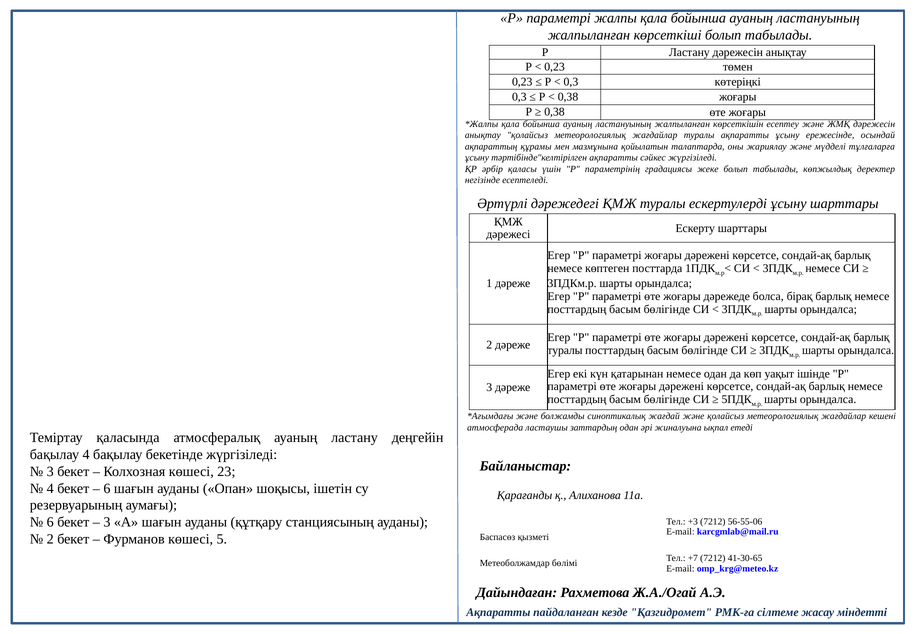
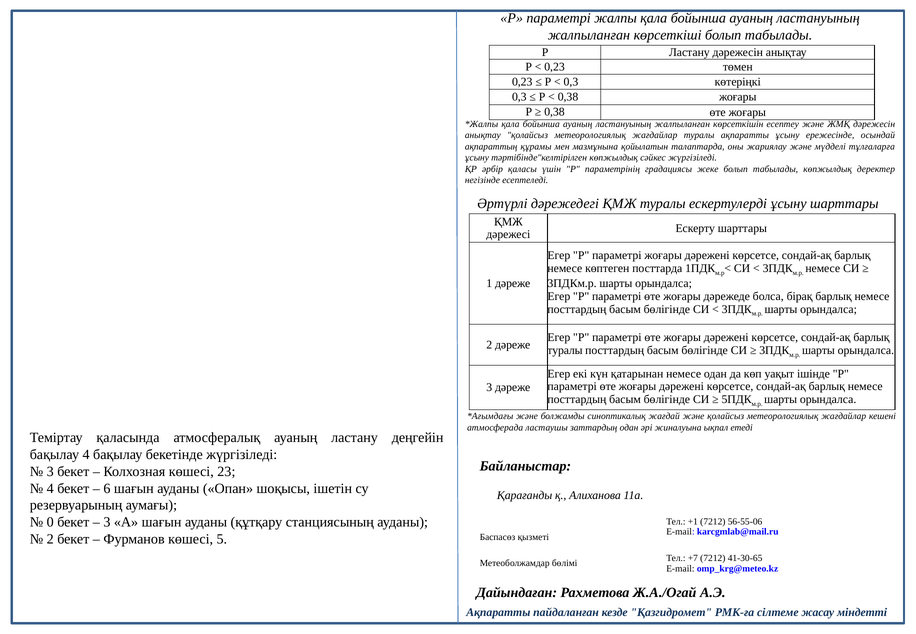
тәртібінде"келтірілген ақпаратты: ақпаратты -> көпжылдық (614, 158)
6: 6 -> 0 (50, 522)
+3: +3 -> +1 (693, 522)
